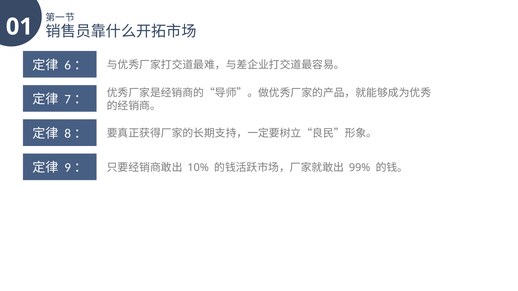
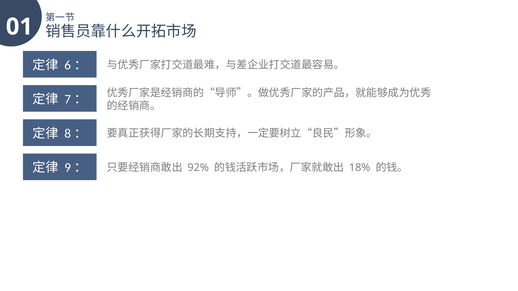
10%: 10% -> 92% (198, 168)
99%: 99% -> 18% (360, 168)
